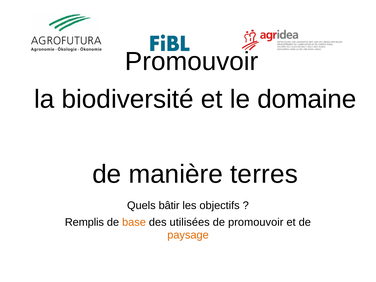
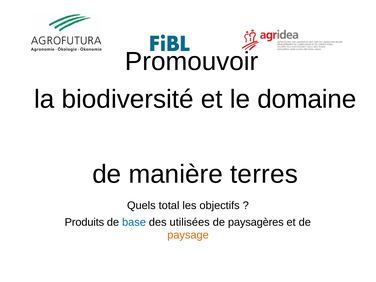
bâtir: bâtir -> total (169, 206)
Remplis: Remplis -> Produits (84, 222)
base colour: orange -> blue (134, 222)
de promouvoir: promouvoir -> paysagères (256, 222)
